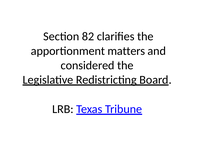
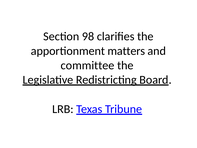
82: 82 -> 98 (88, 36)
considered: considered -> committee (88, 65)
